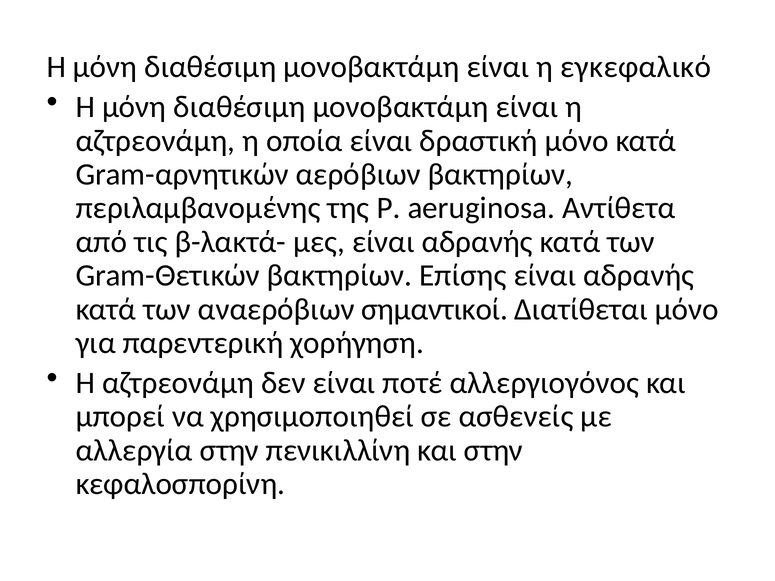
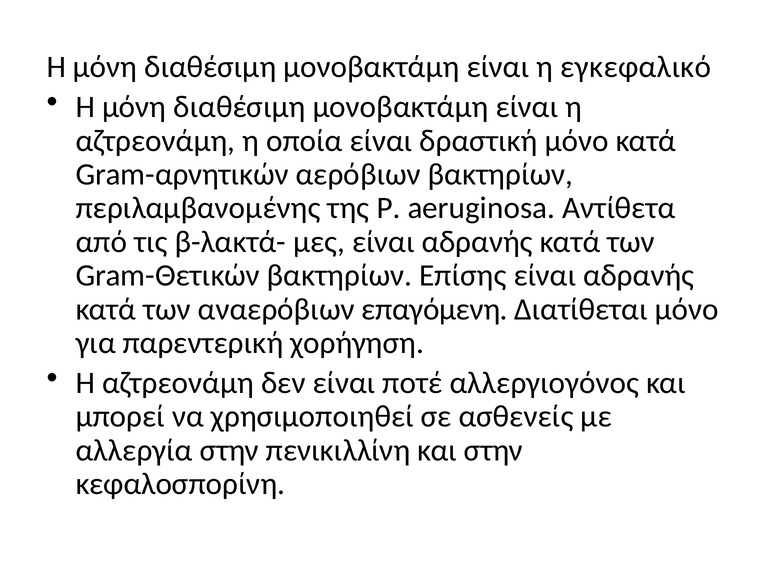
σημαντικοί: σημαντικοί -> επαγόμενη (435, 309)
